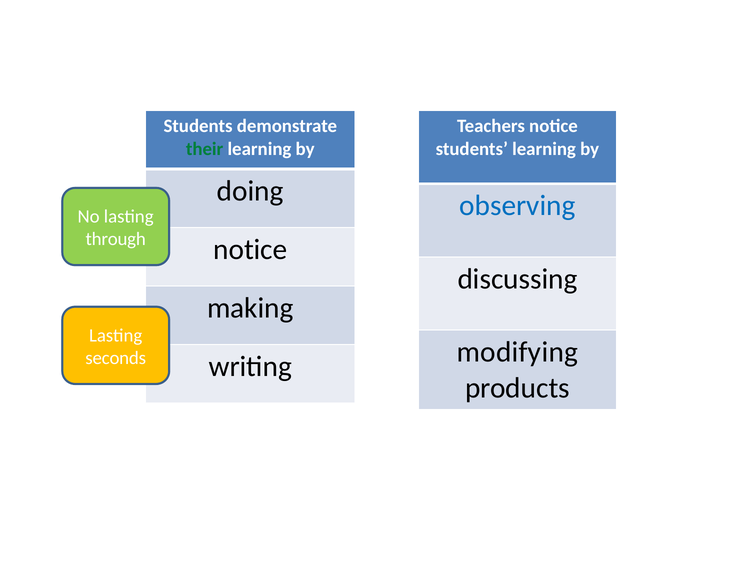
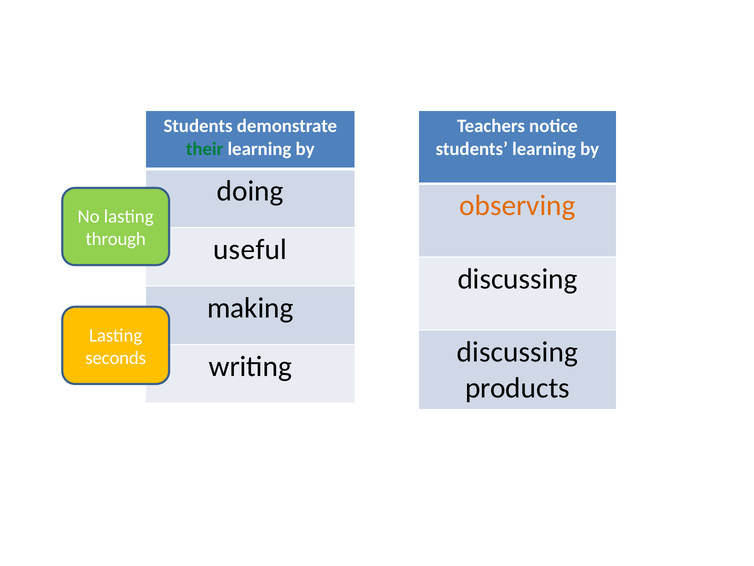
observing colour: blue -> orange (517, 206)
notice: notice -> useful (250, 249)
modifying: modifying -> discussing (517, 352)
